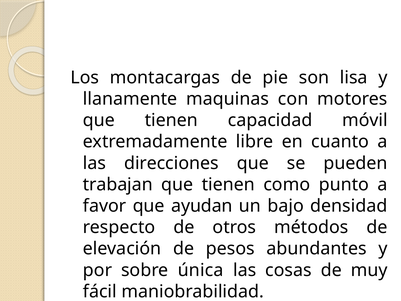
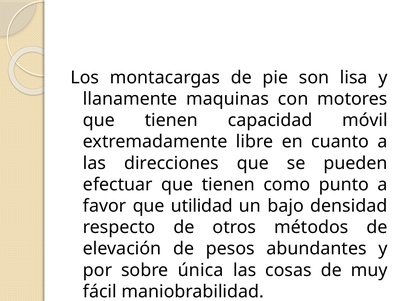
trabajan: trabajan -> efectuar (118, 184)
ayudan: ayudan -> utilidad (202, 206)
